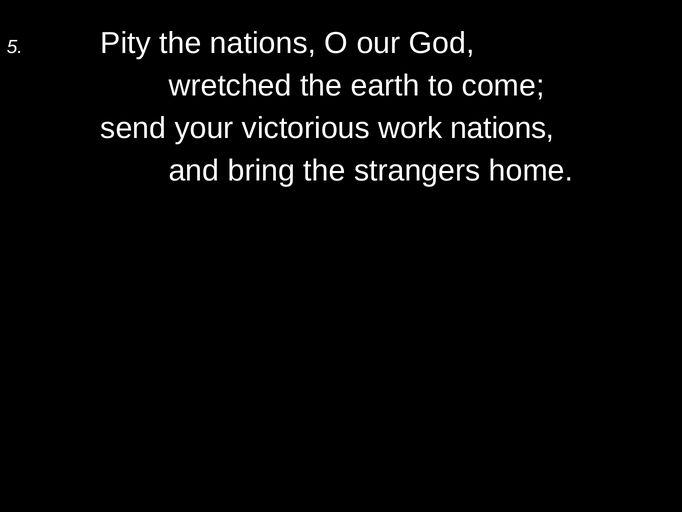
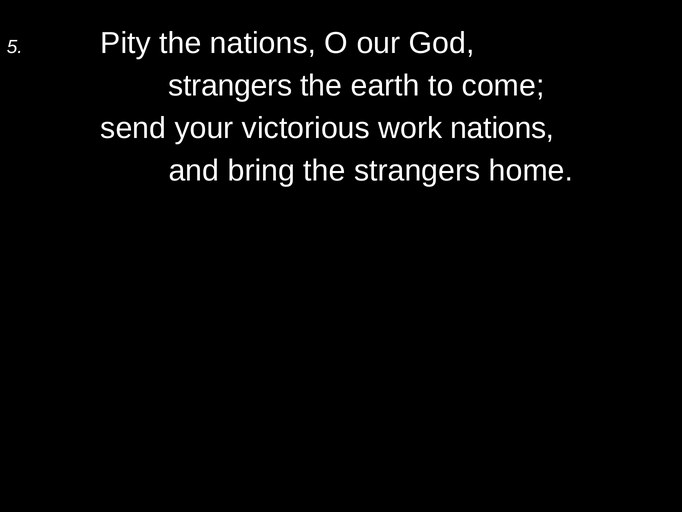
wretched: wretched -> strangers (230, 86)
